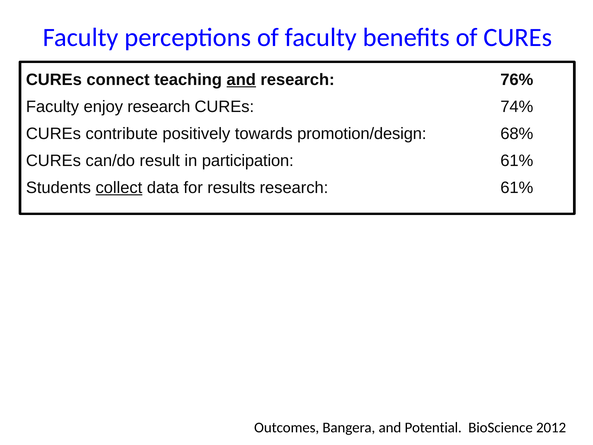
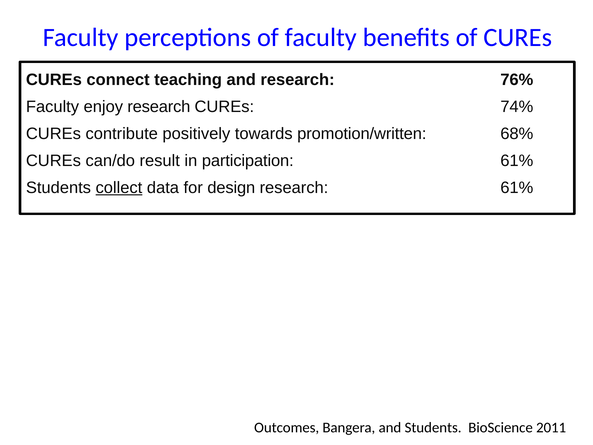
and underline: present -> none (241, 80)
promotion/design: promotion/design -> promotion/written (362, 134)
results: results -> design (231, 188)
and Potential: Potential -> Students (433, 427)
2012: 2012 -> 2011 (551, 427)
